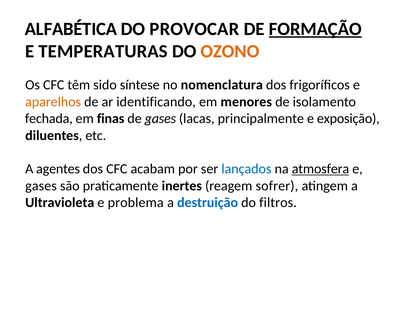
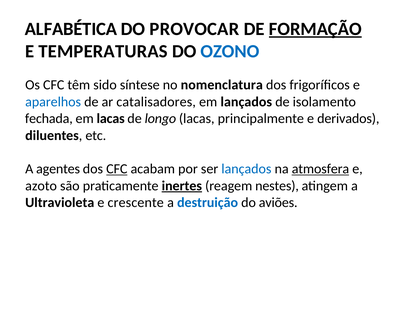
OZONO colour: orange -> blue (230, 51)
aparelhos colour: orange -> blue (53, 102)
identificando: identificando -> catalisadores (156, 102)
em menores: menores -> lançados (246, 102)
em finas: finas -> lacas (111, 119)
de gases: gases -> longo (160, 119)
exposição: exposição -> derivados (348, 119)
CFC underline: none -> present (117, 169)
gases: gases -> azoto (41, 186)
inertes underline: none -> present (182, 186)
sofrer: sofrer -> nestes (277, 186)
problema: problema -> crescente (136, 203)
filtros: filtros -> aviões (278, 203)
